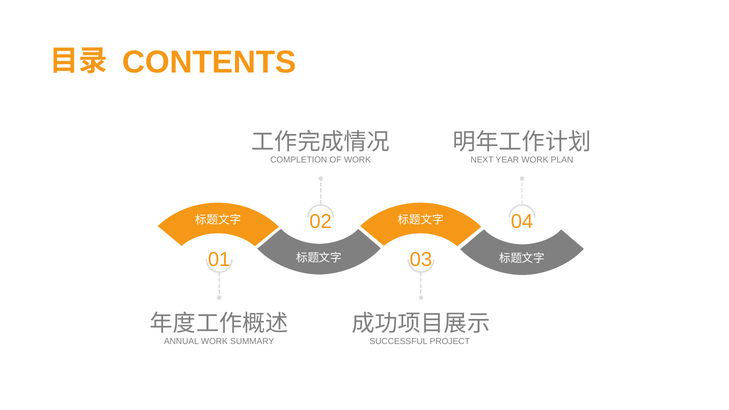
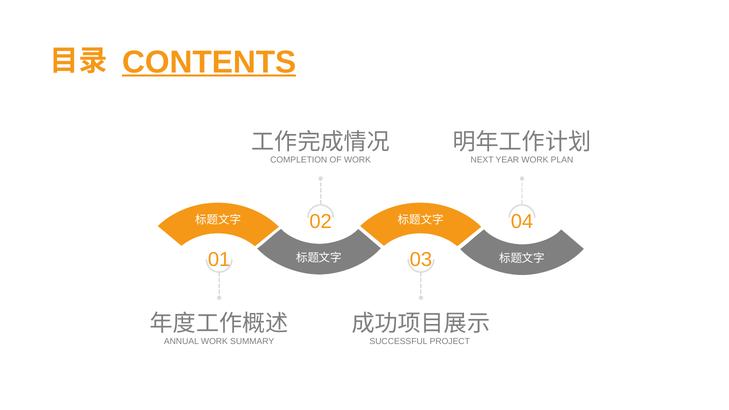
CONTENTS underline: none -> present (209, 62)
